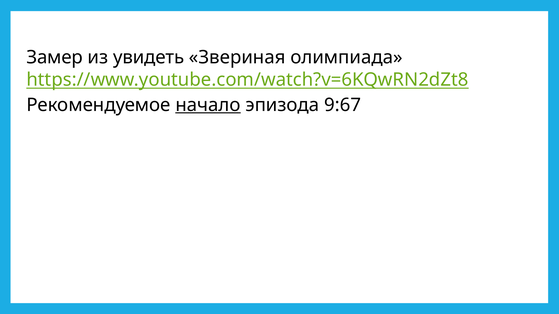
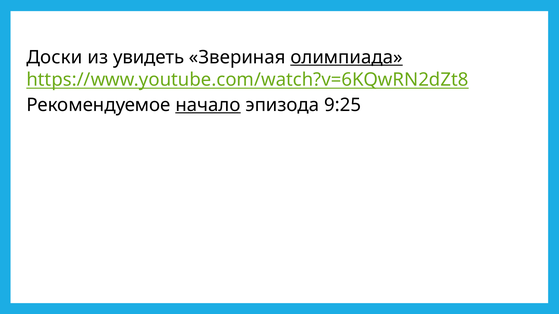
Замер: Замер -> Доски (54, 57)
олимпиада underline: none -> present (347, 57)
9:67: 9:67 -> 9:25 (343, 105)
